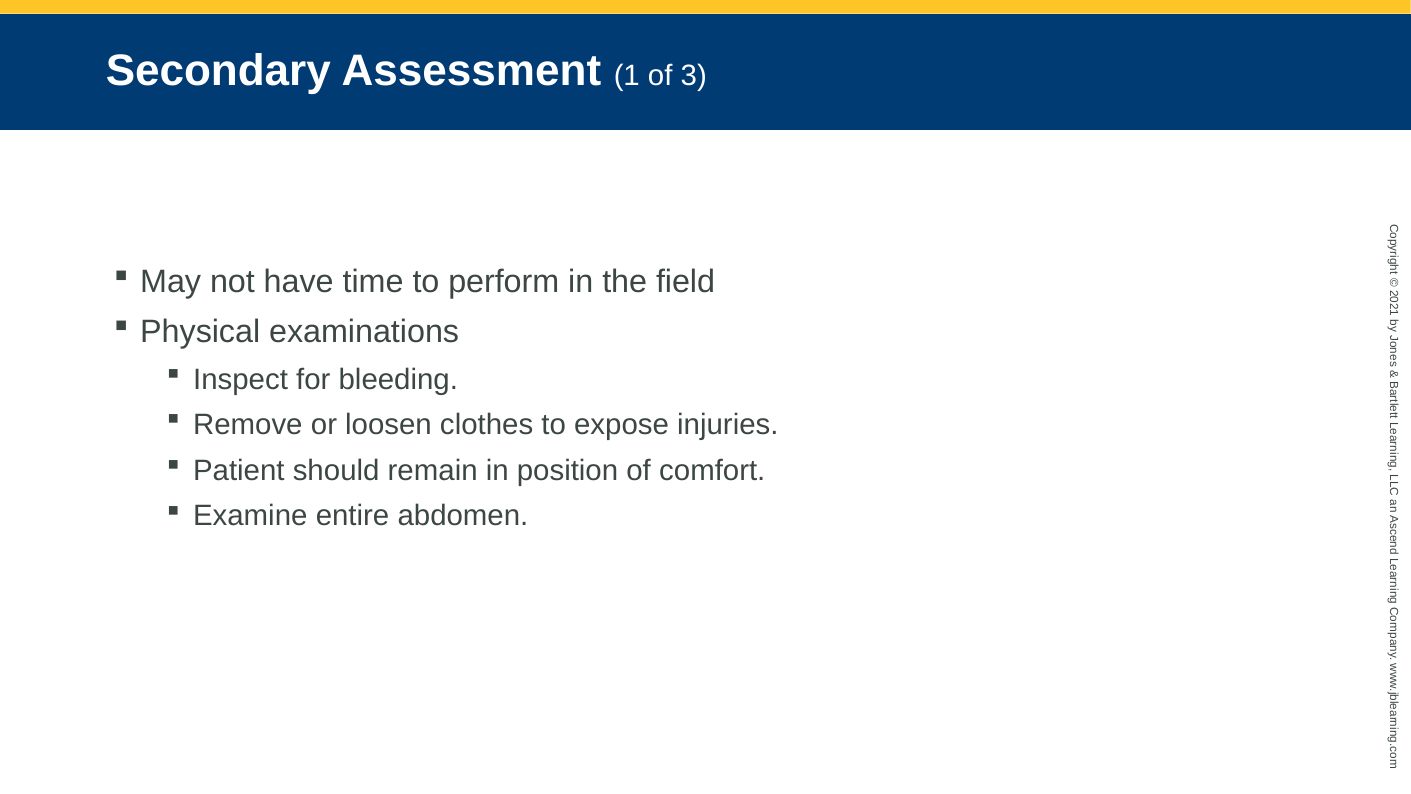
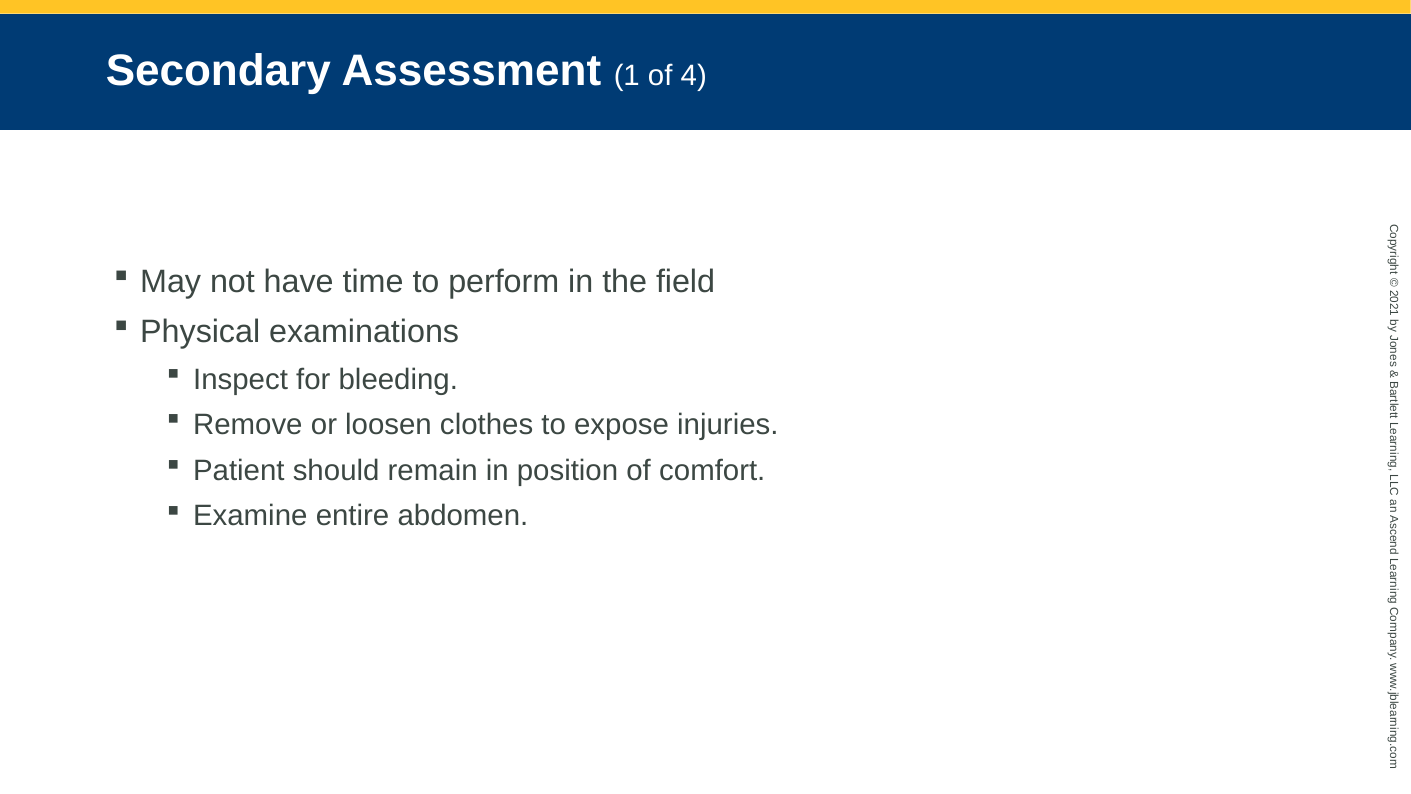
3: 3 -> 4 (694, 76)
